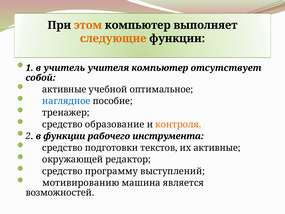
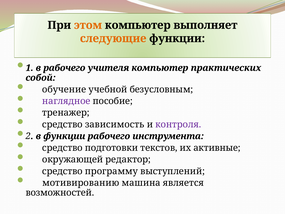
в учитель: учитель -> рабочего (64, 68)
отсутствует: отсутствует -> практических (226, 68)
активные: активные -> обучение (64, 89)
оптимальное: оптимальное -> безусловным (161, 89)
наглядное colour: blue -> purple (66, 101)
образование: образование -> зависимость (115, 124)
контроля colour: orange -> purple (178, 124)
